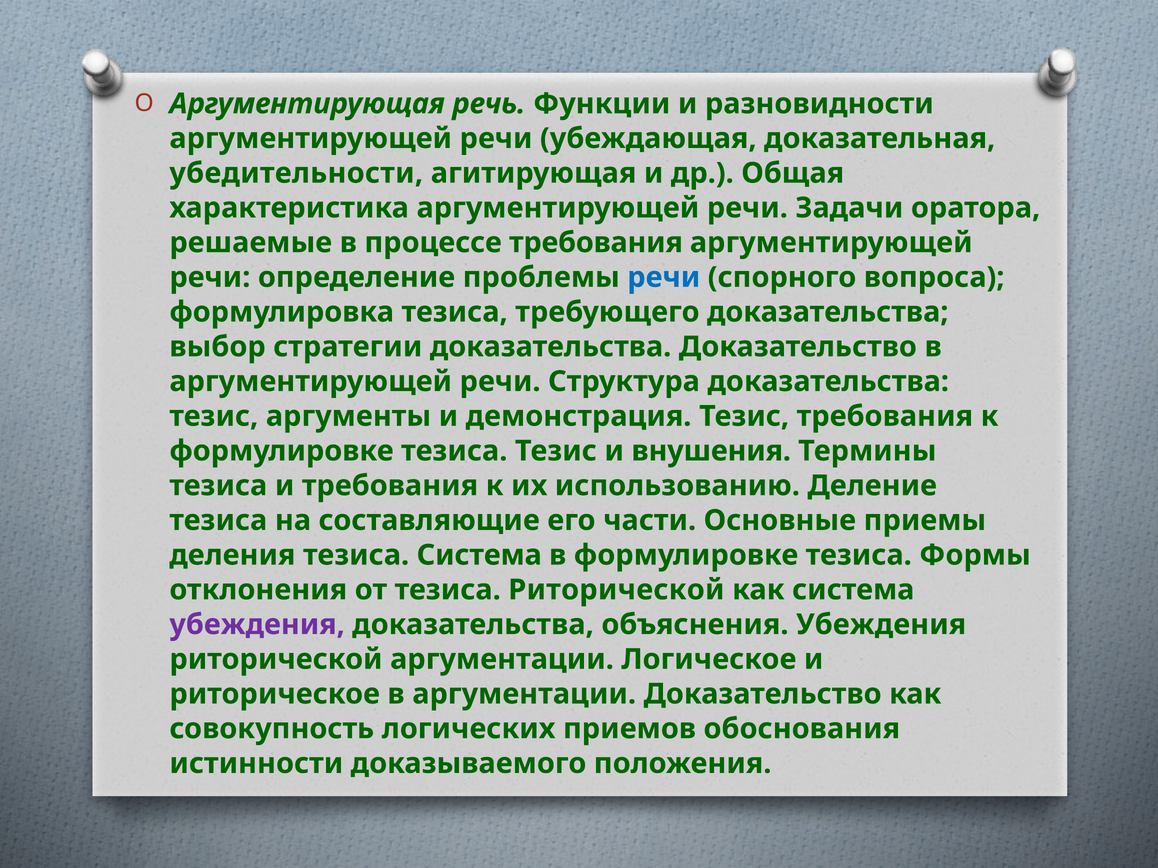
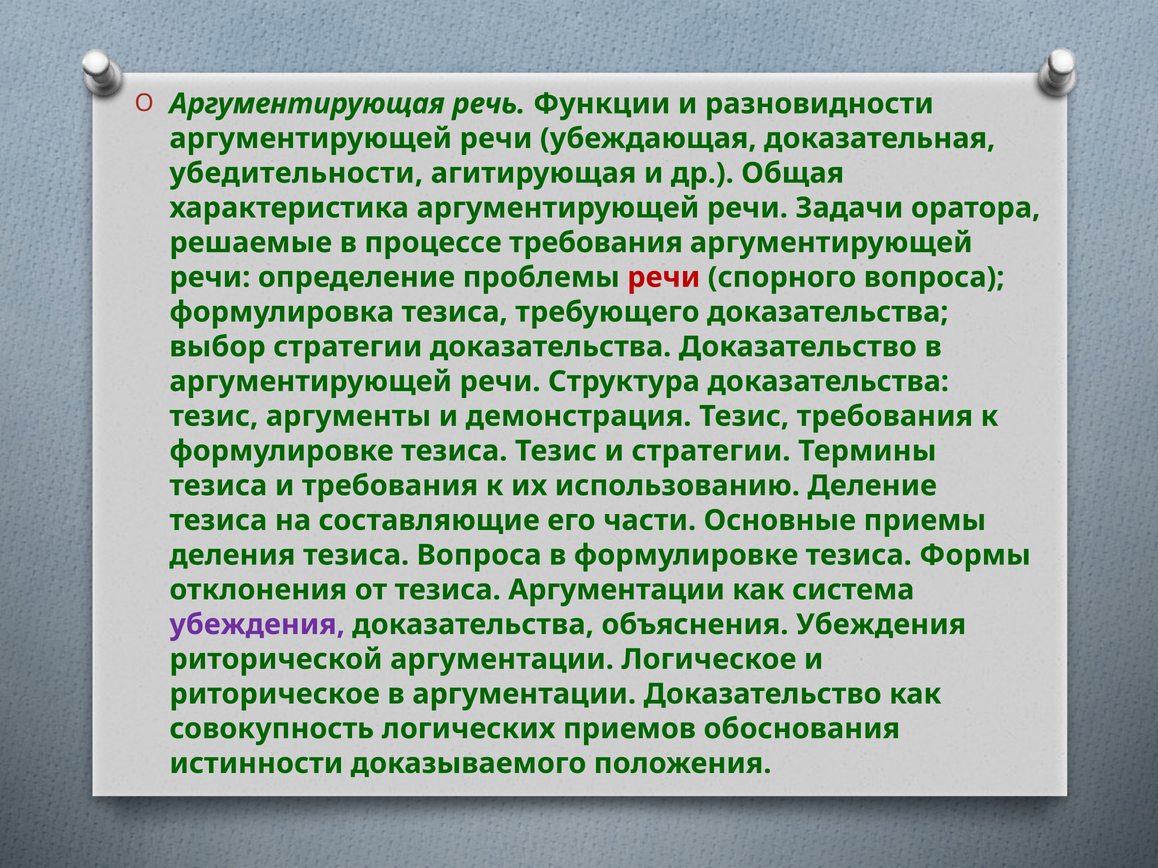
речи colour: blue -> red (664, 277)
и внушения: внушения -> стратегии (711, 451)
тезиса Система: Система -> Вопроса (479, 555)
тезиса Риторической: Риторической -> Аргументации (617, 590)
